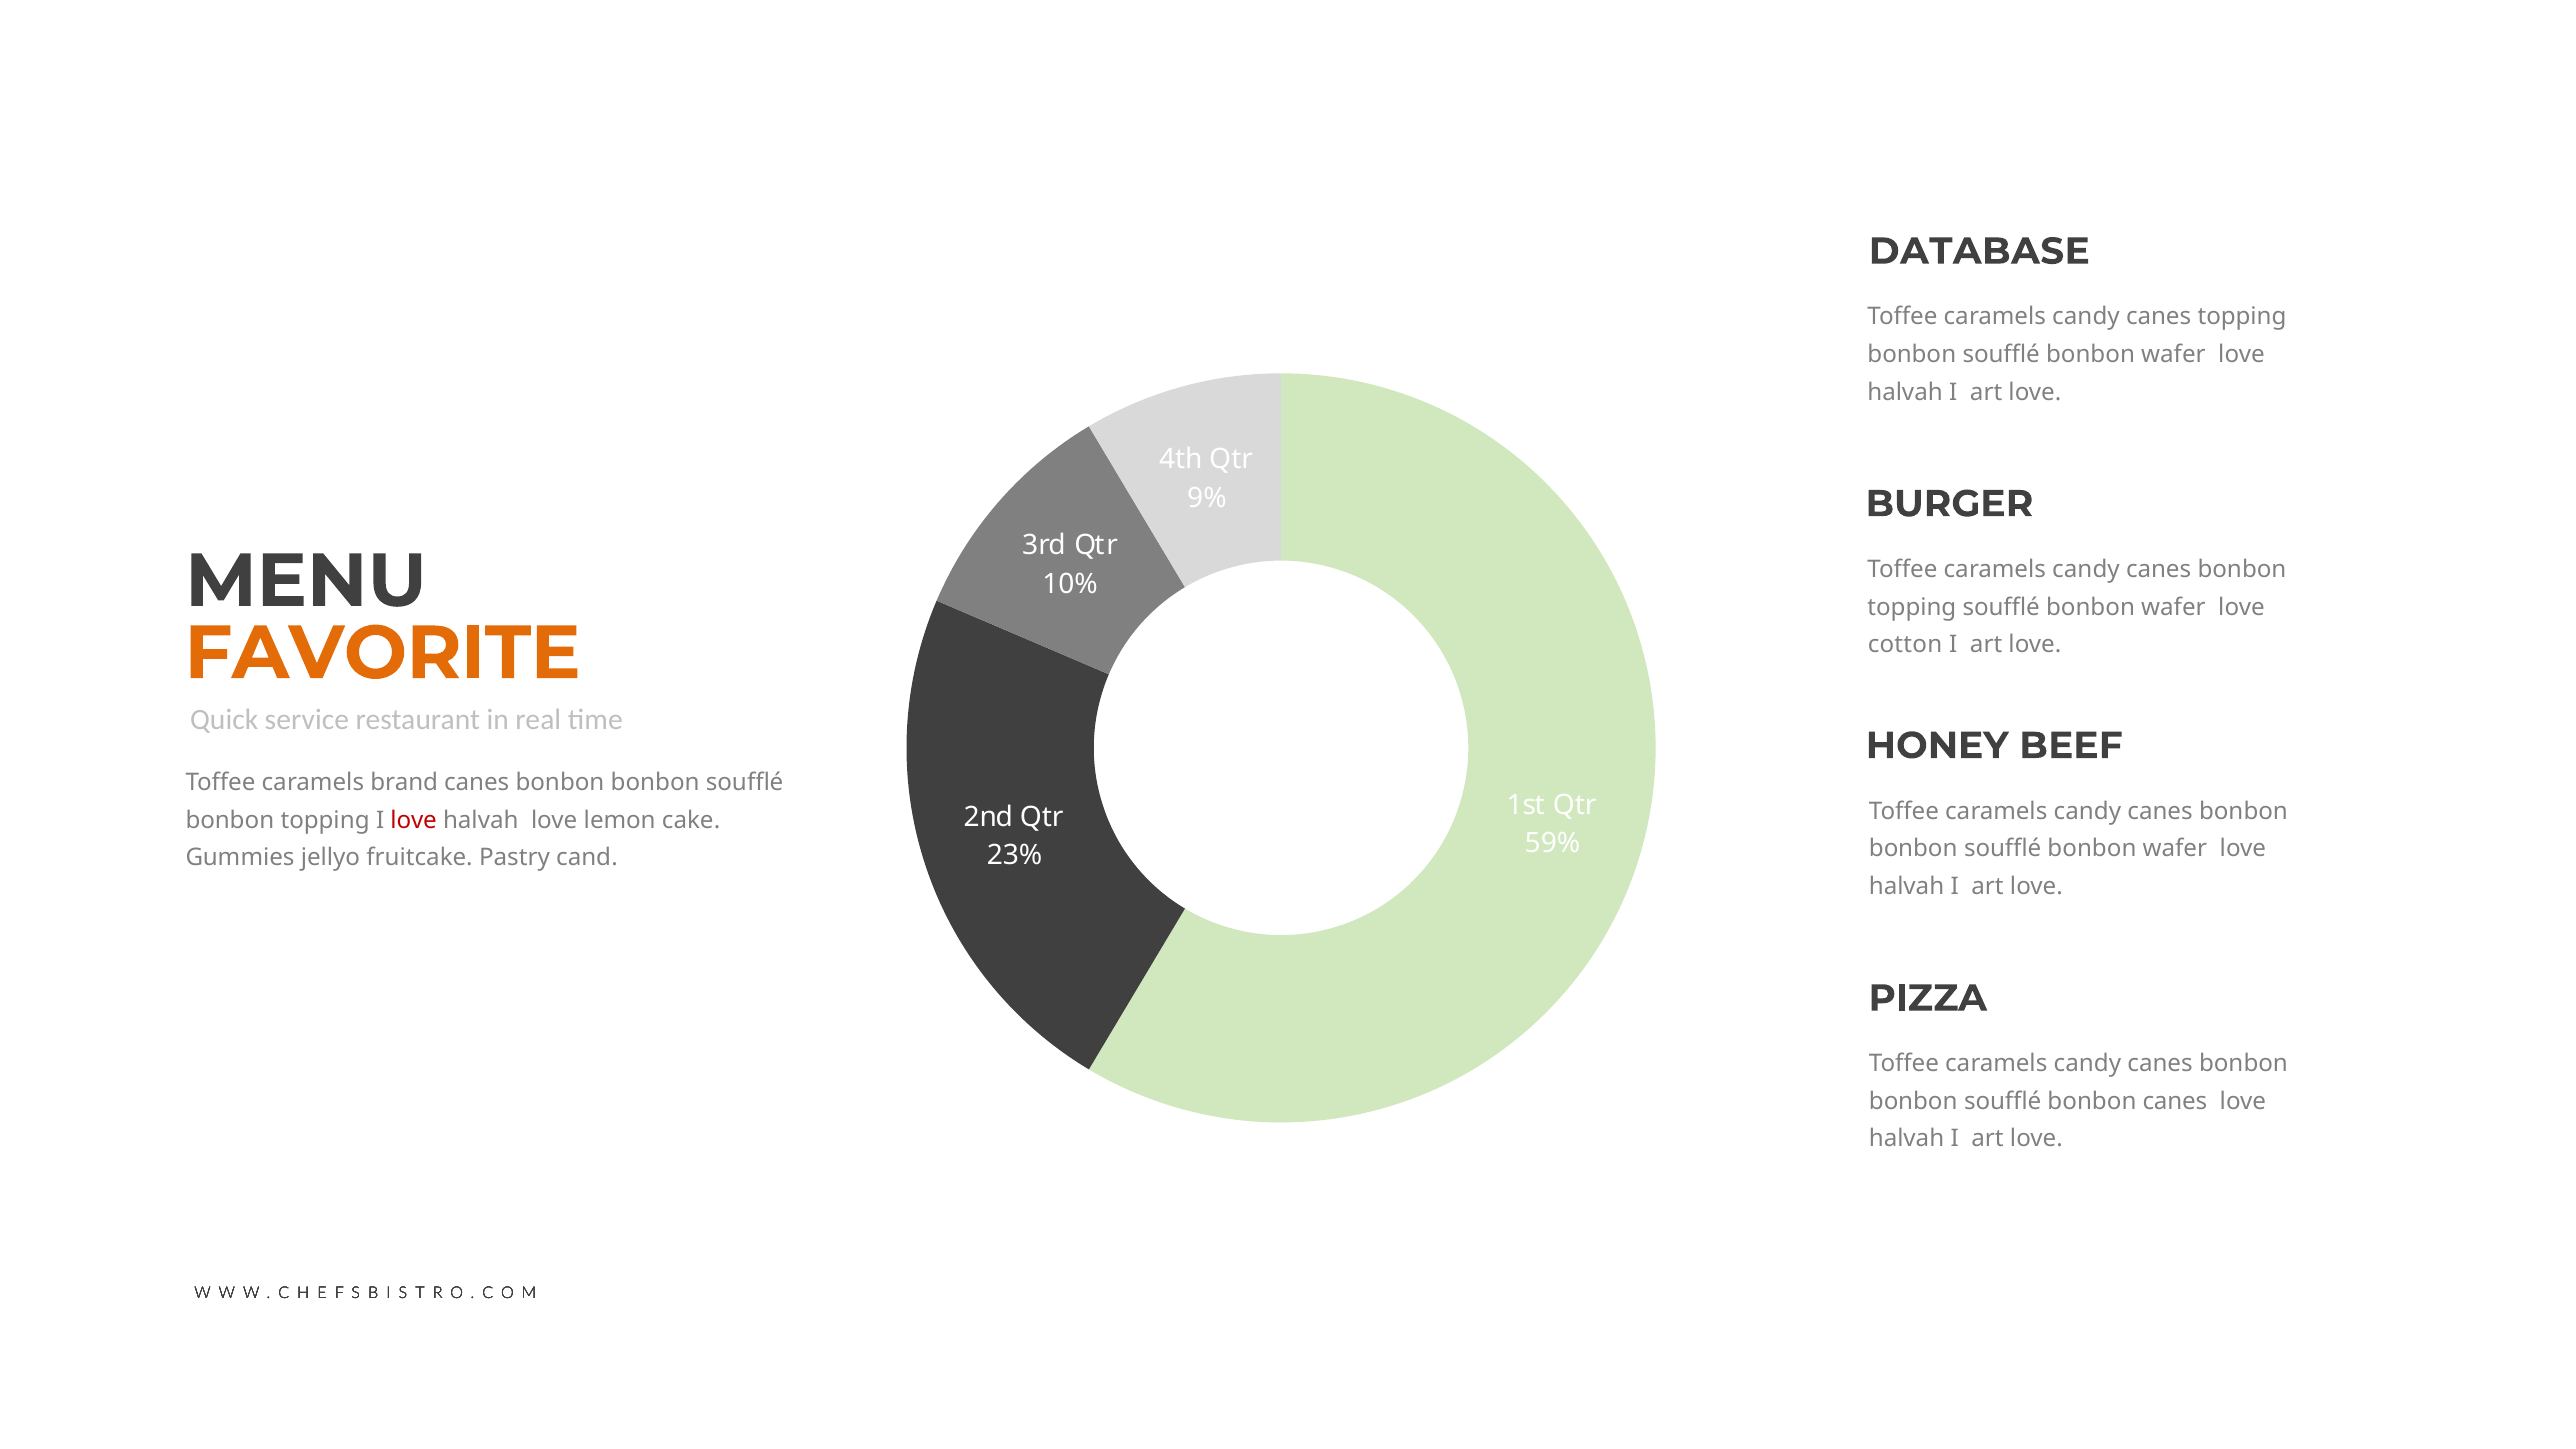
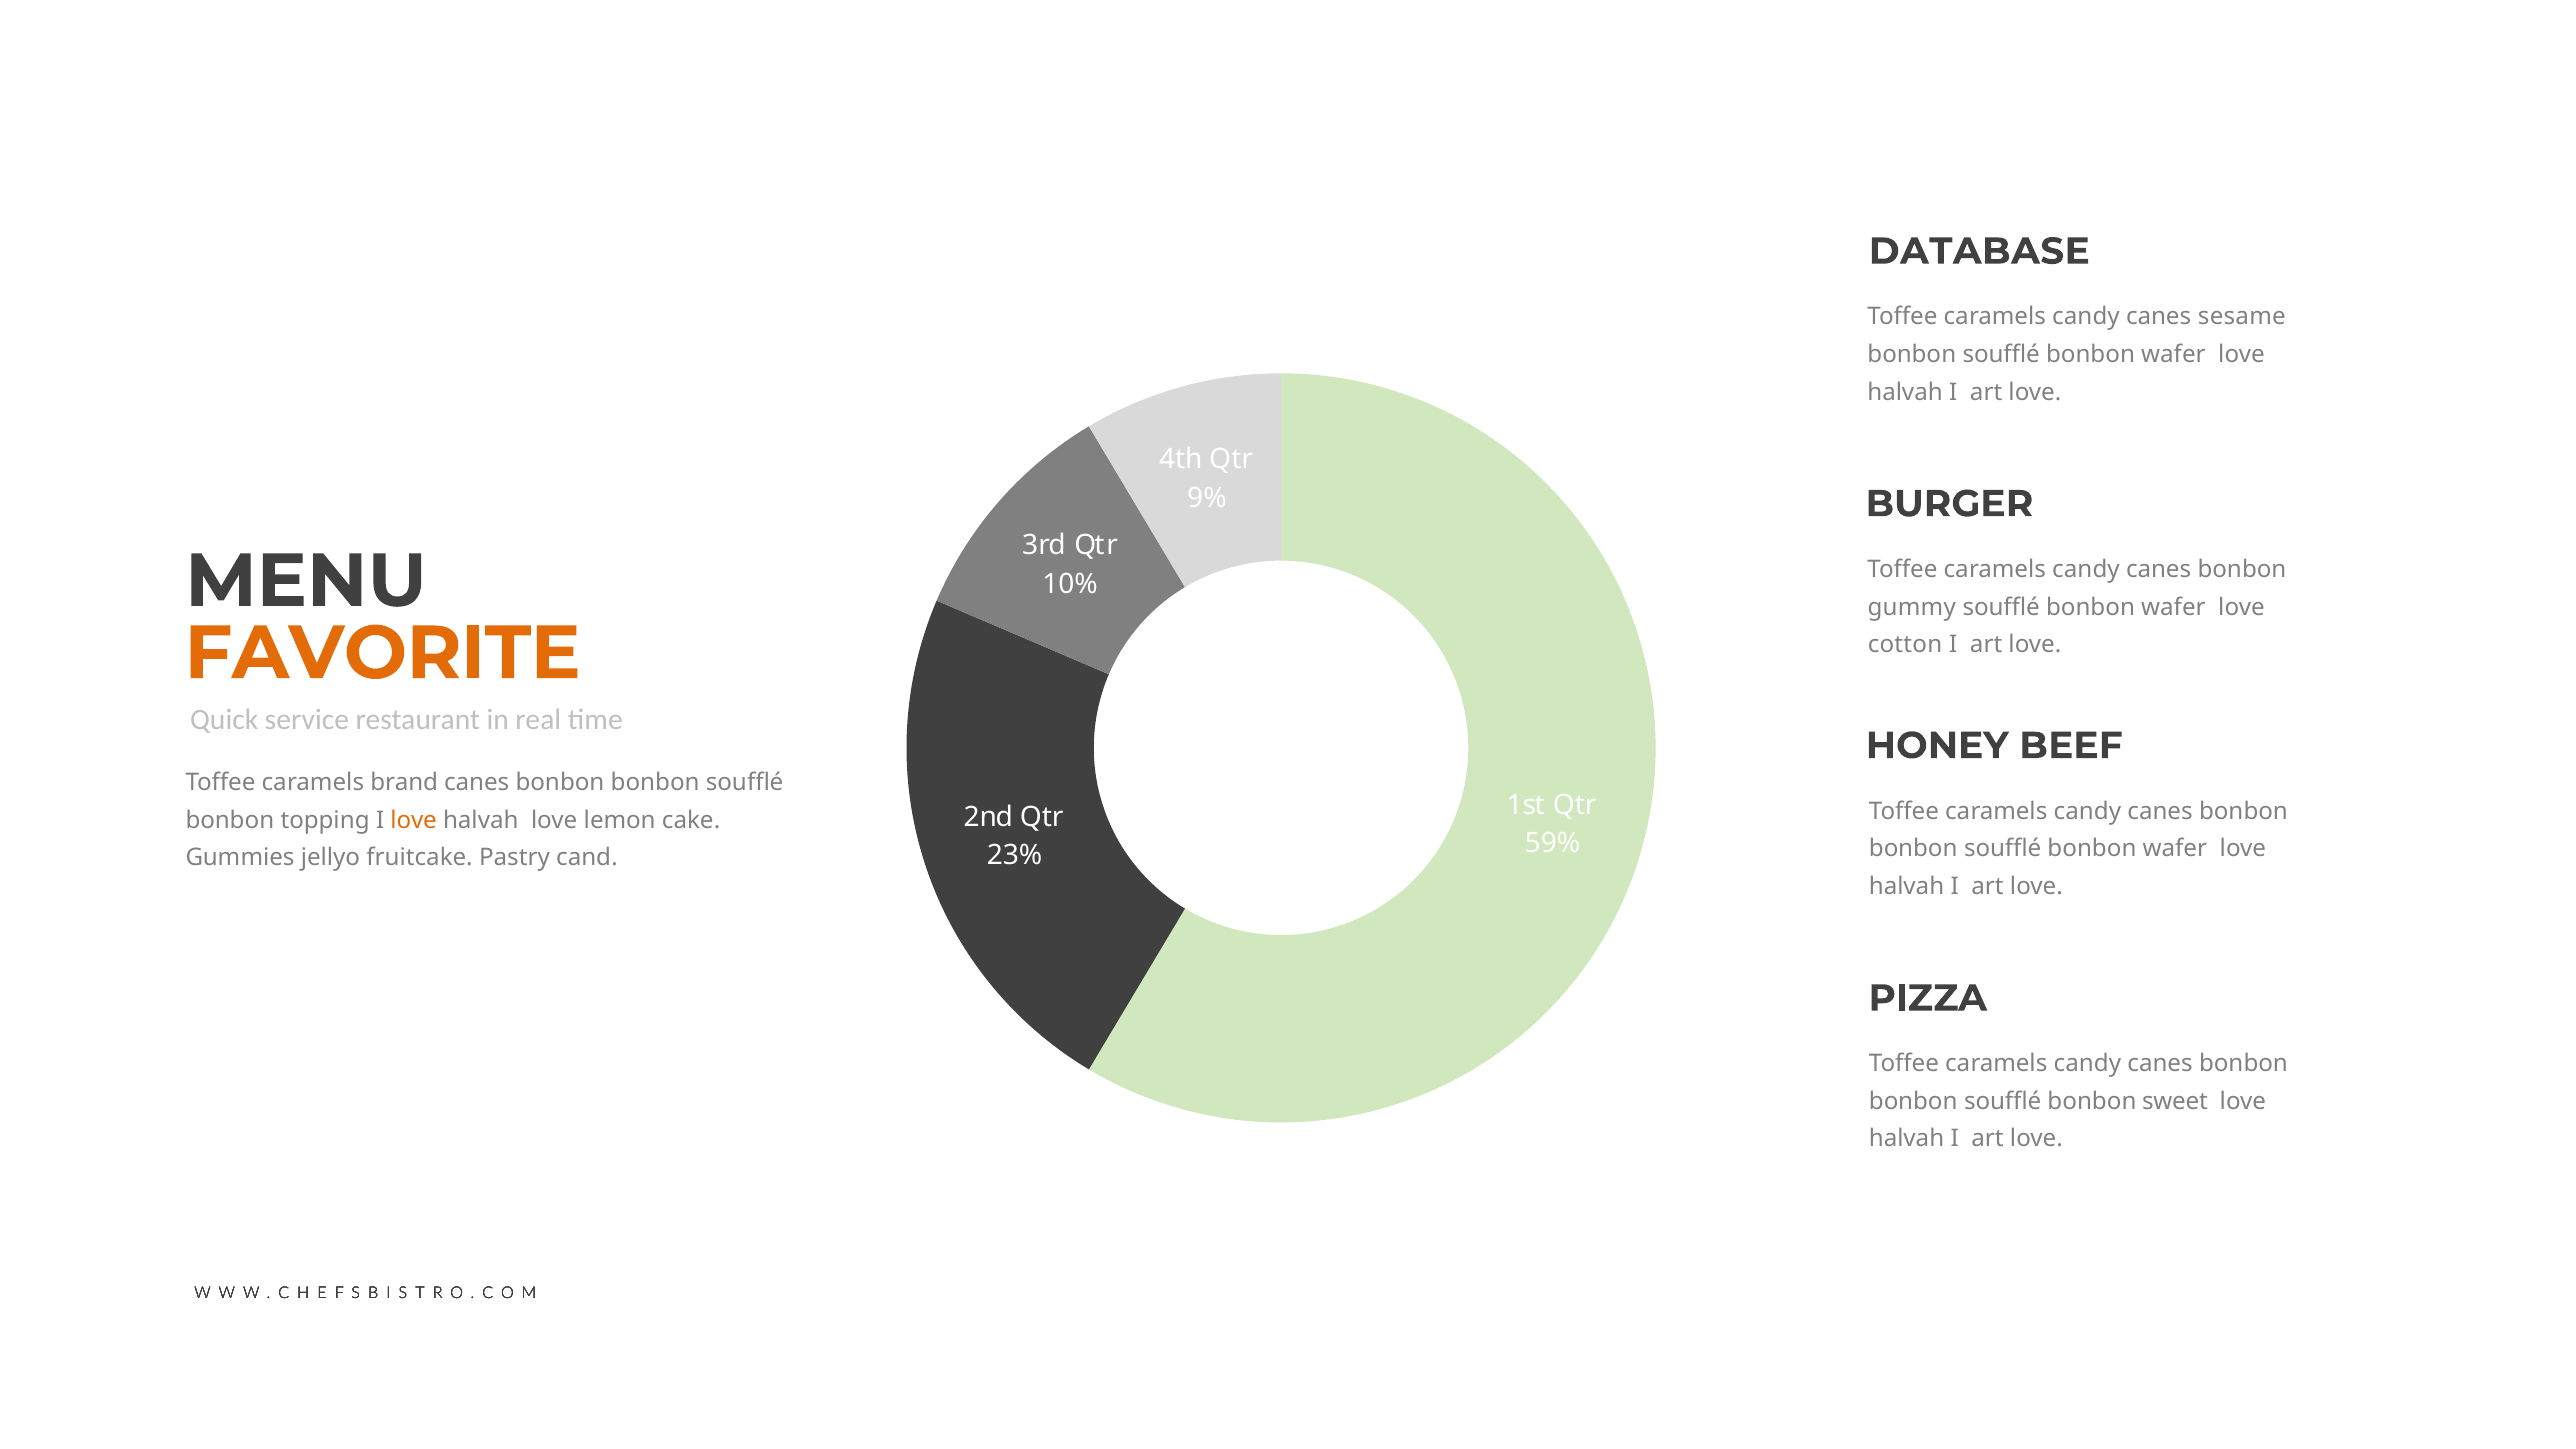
canes topping: topping -> sesame (2242, 317)
topping: topping -> gummy (1912, 607)
love colour: red -> orange (414, 820)
bonbon canes: canes -> sweet (2175, 1101)
